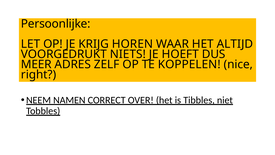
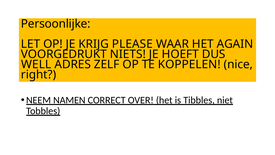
HOREN: HOREN -> PLEASE (132, 44)
ALTIJD: ALTIJD -> AGAIN (235, 44)
MEER: MEER -> WELL (36, 64)
